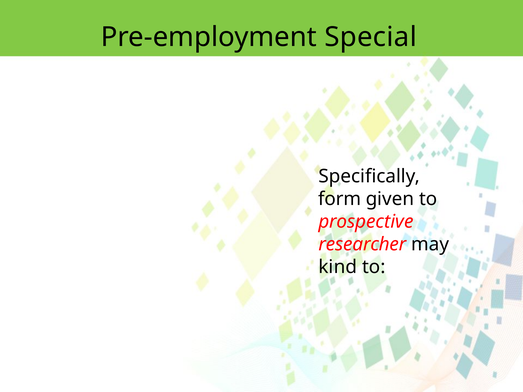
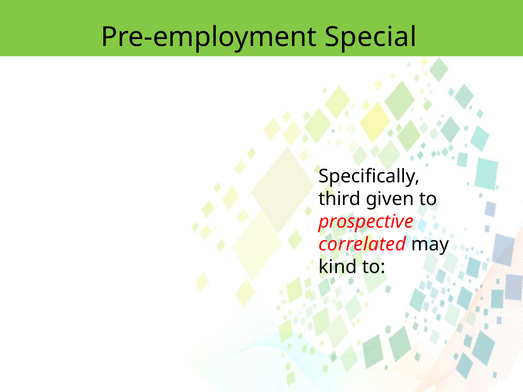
form: form -> third (340, 199)
researcher: researcher -> correlated (362, 244)
